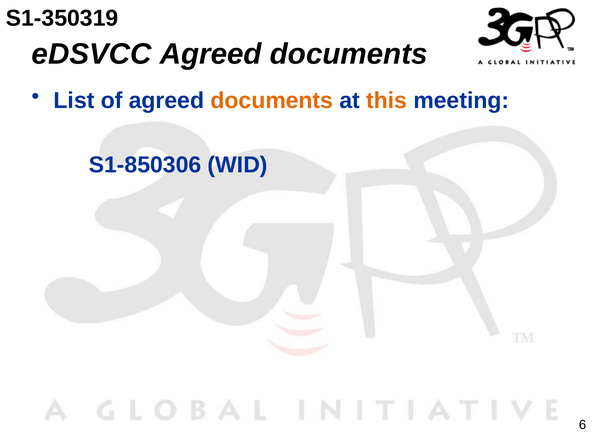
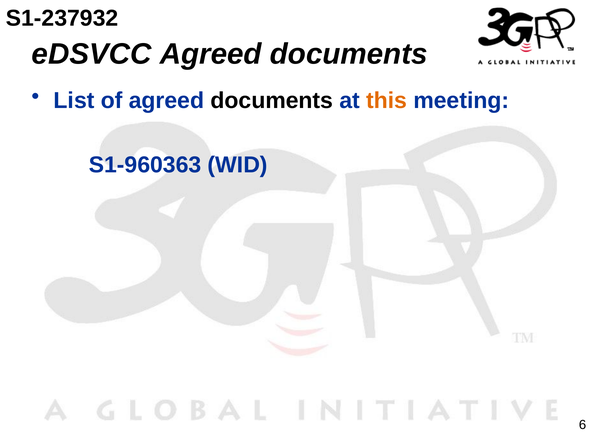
S1-350319: S1-350319 -> S1-237932 (62, 18)
documents colour: orange -> black (272, 100)
S1-850306: S1-850306 -> S1-960363 (145, 165)
